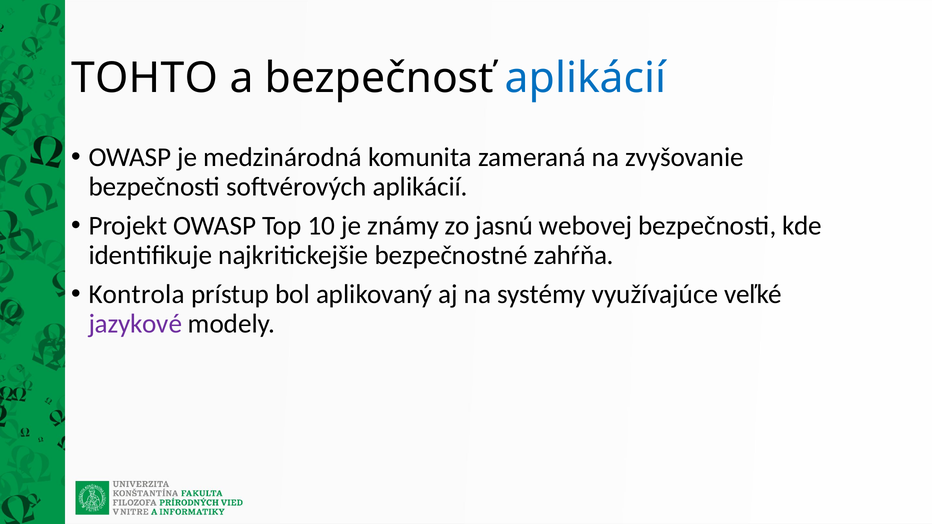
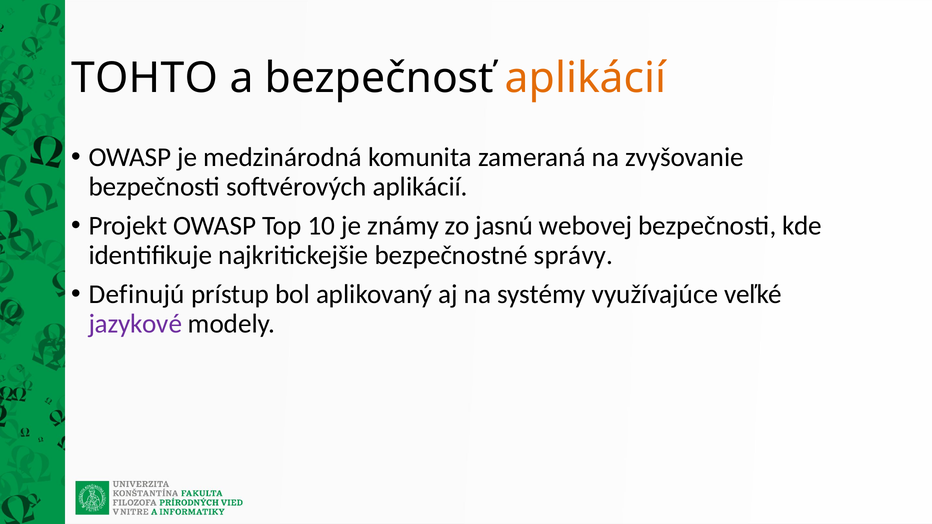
aplikácií colour: blue -> orange (586, 78)
zahŕňa: zahŕňa -> správy (573, 255)
Kontrola: Kontrola -> Definujú (137, 294)
